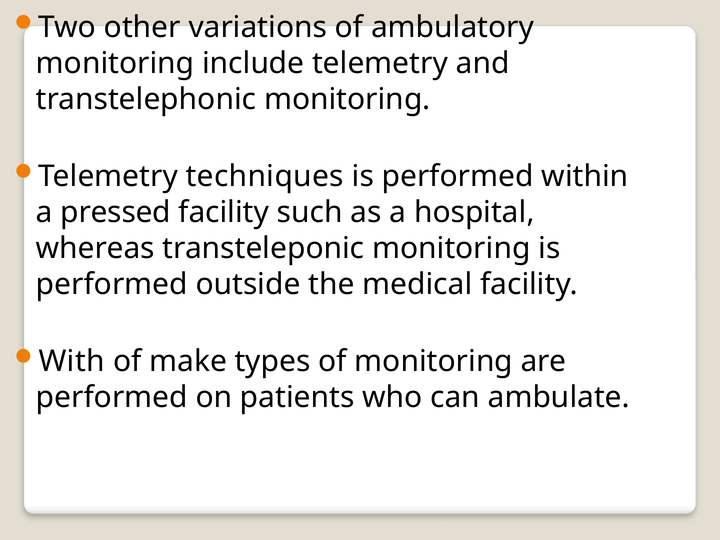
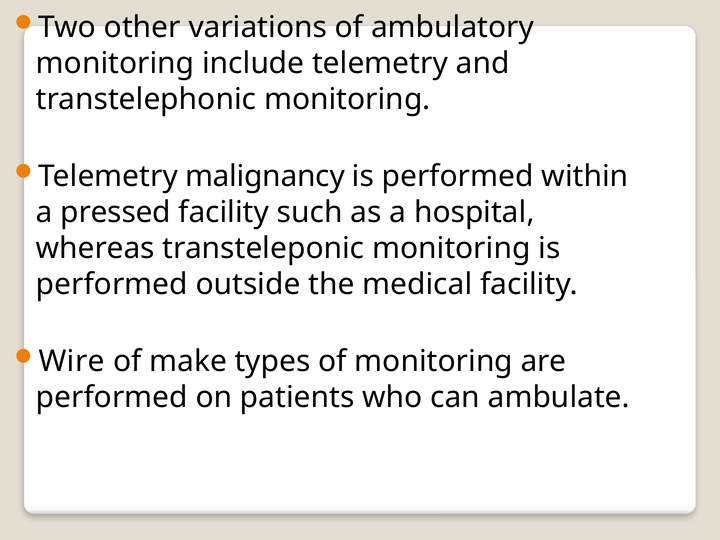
techniques: techniques -> malignancy (265, 176)
With: With -> Wire (72, 361)
